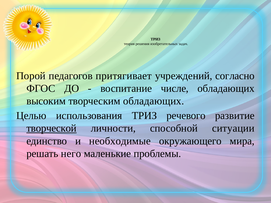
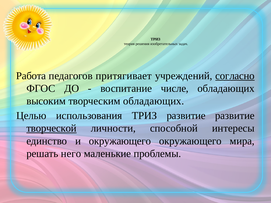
Порой: Порой -> Работа (31, 76)
согласно underline: none -> present (235, 76)
ТРИЗ речевого: речевого -> развитие (186, 116)
ситуации: ситуации -> интересы (233, 128)
и необходимые: необходимые -> окружающего (120, 141)
